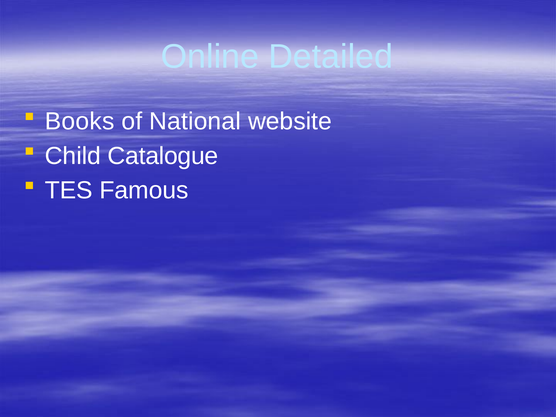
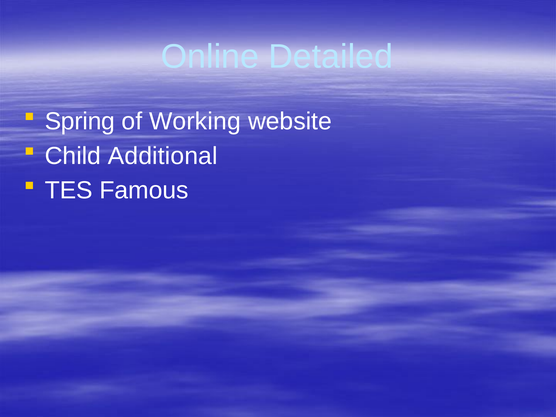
Books: Books -> Spring (80, 121)
National: National -> Working (195, 121)
Catalogue: Catalogue -> Additional (163, 156)
